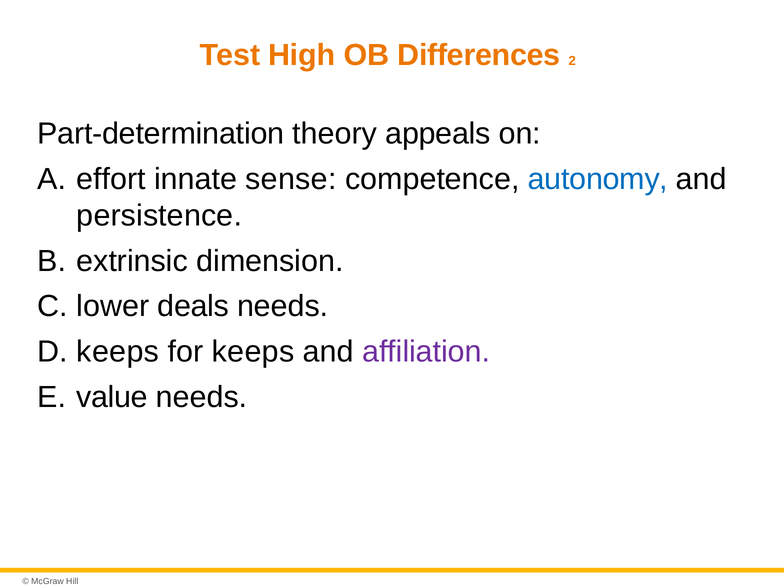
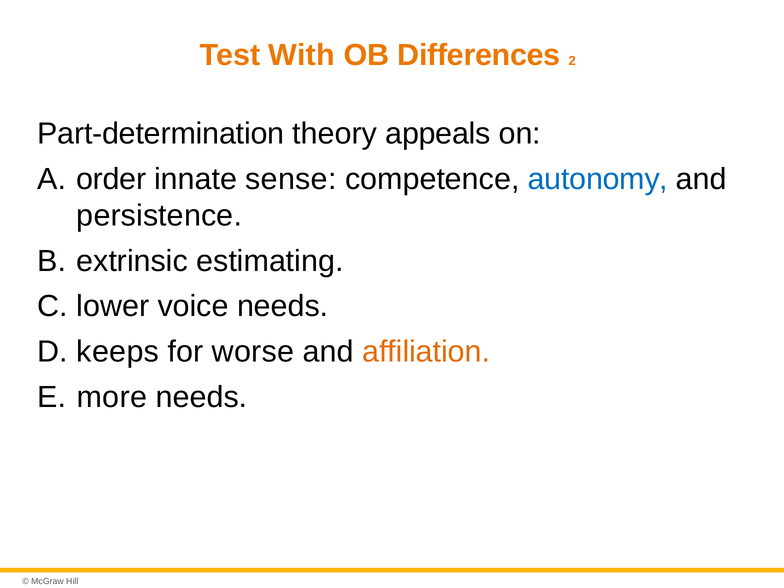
High: High -> With (301, 55)
effort: effort -> order (111, 179)
dimension: dimension -> estimating (270, 261)
deals: deals -> voice (193, 306)
for keeps: keeps -> worse (253, 352)
affiliation colour: purple -> orange (426, 352)
value: value -> more (112, 397)
